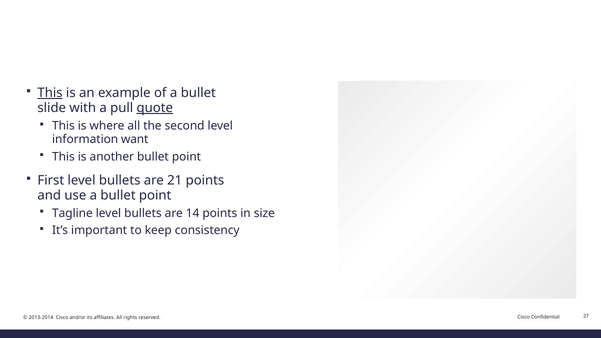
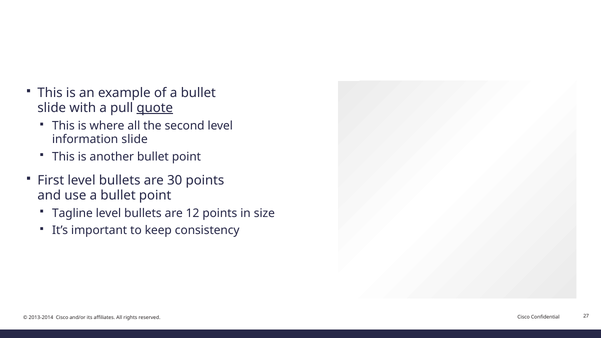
This underline: present -> none (50, 93)
information want: want -> slide (135, 139)
21: 21 -> 30 (175, 180)
14: 14 -> 12 (193, 213)
